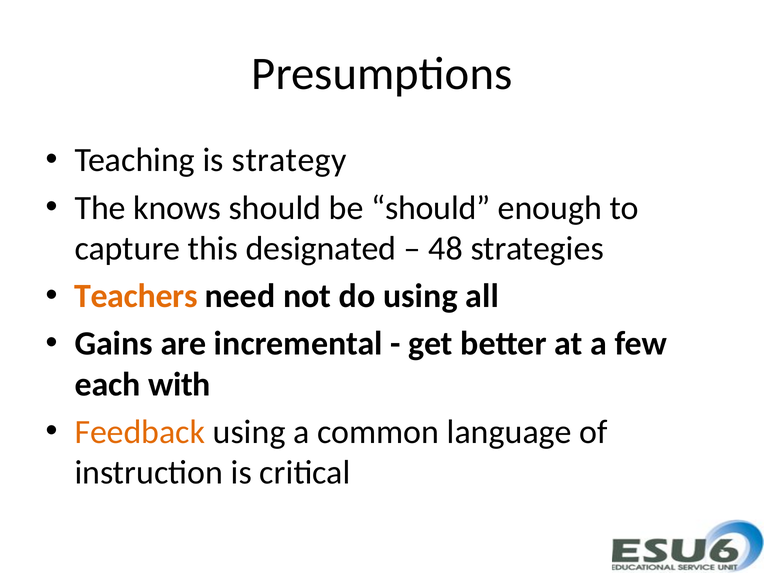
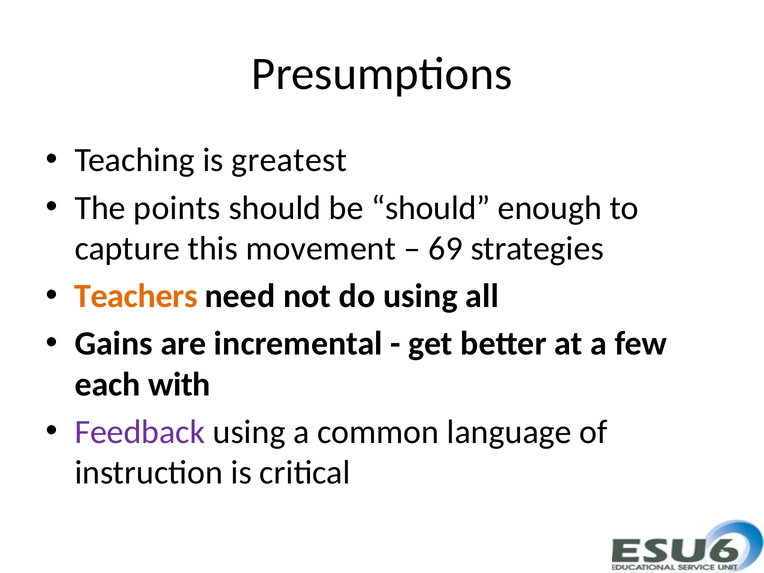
strategy: strategy -> greatest (289, 160)
knows: knows -> points (177, 208)
designated: designated -> movement (321, 249)
48: 48 -> 69 (446, 249)
Feedback colour: orange -> purple (140, 432)
